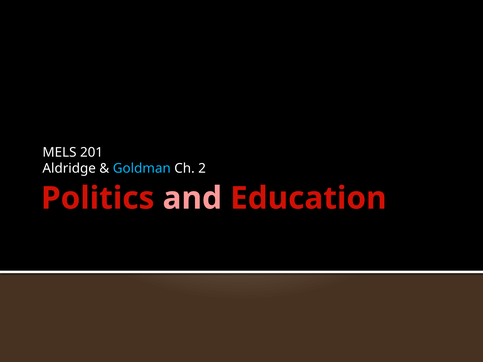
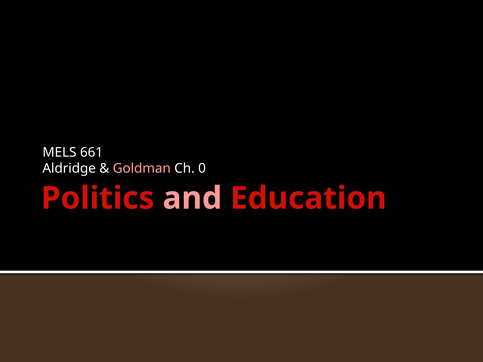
201: 201 -> 661 (92, 153)
Goldman colour: light blue -> pink (142, 169)
2: 2 -> 0 (202, 169)
